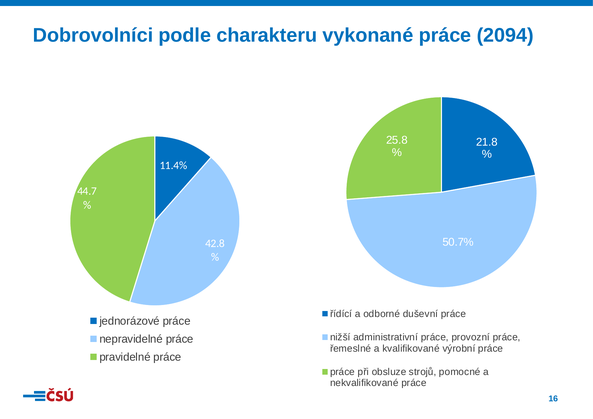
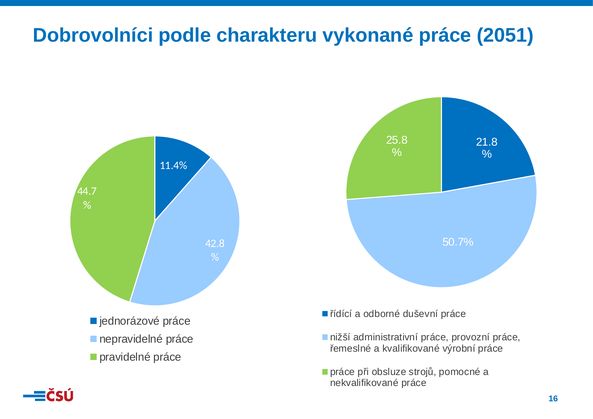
2094: 2094 -> 2051 (505, 35)
